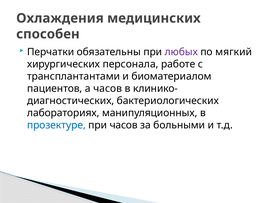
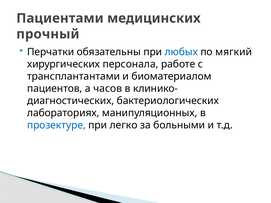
Охлаждения: Охлаждения -> Пациентами (60, 18)
способен: способен -> прочный (48, 34)
любых colour: purple -> blue (181, 52)
при часов: часов -> легко (124, 125)
